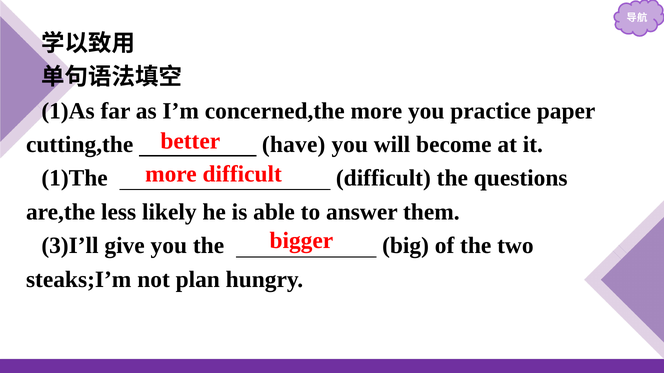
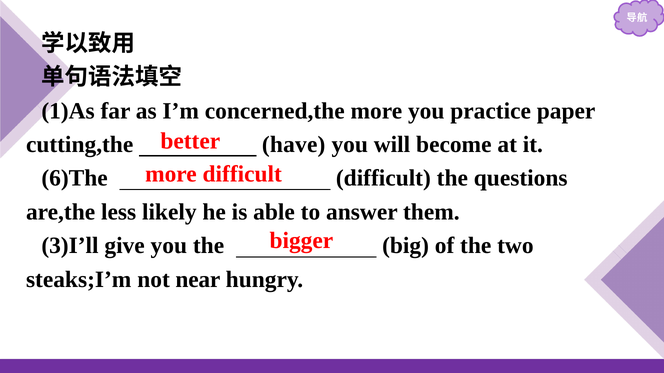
1)The: 1)The -> 6)The (75, 178)
plan: plan -> near (198, 280)
